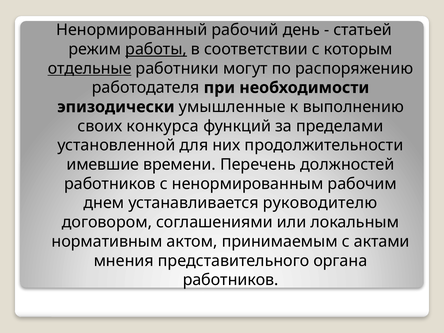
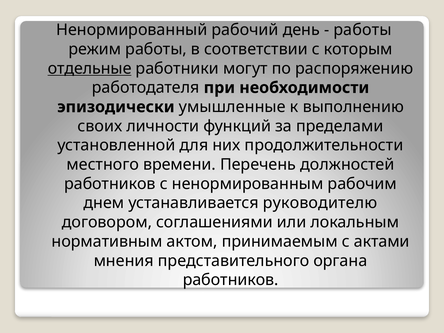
статьей: статьей -> работы (363, 30)
работы underline: present -> none (156, 49)
конкурса: конкурса -> личности (163, 126)
имевшие: имевшие -> местного (103, 165)
